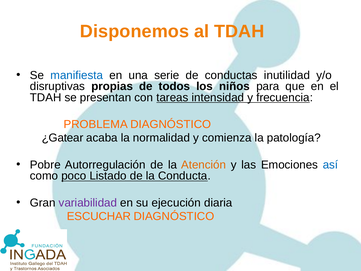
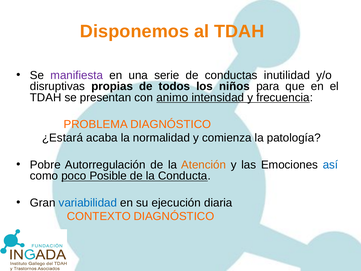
manifiesta colour: blue -> purple (77, 75)
tareas: tareas -> animo (172, 97)
¿Gatear: ¿Gatear -> ¿Estará (62, 138)
Listado: Listado -> Posible (108, 176)
variabilidad colour: purple -> blue (88, 203)
ESCUCHAR: ESCUCHAR -> CONTEXTO (99, 216)
